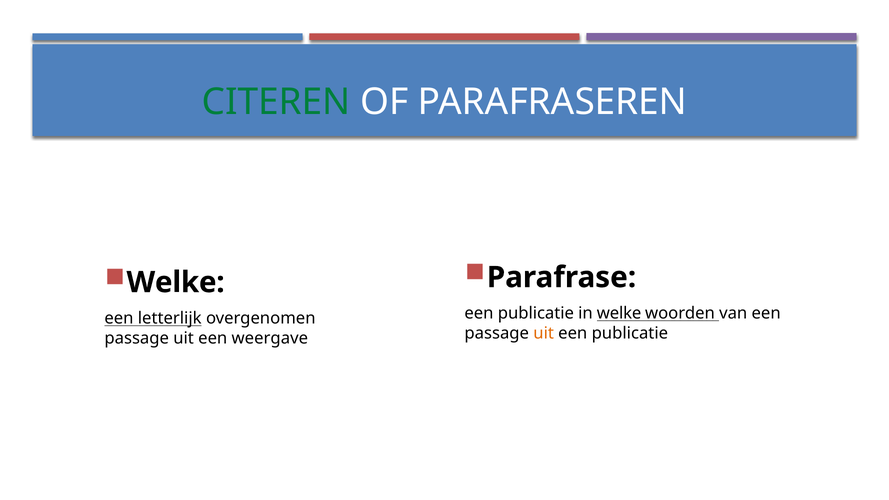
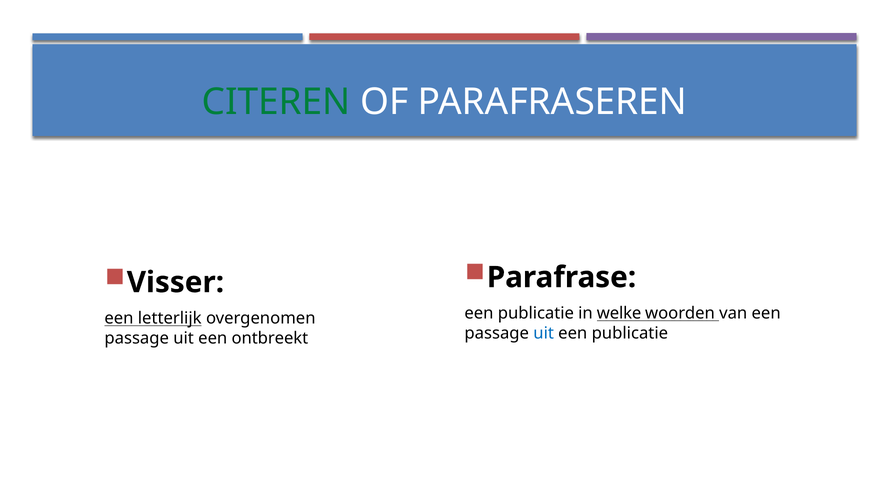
Welke: Welke -> Visser (175, 282)
uit colour: orange -> blue (544, 333)
weergave: weergave -> ontbreekt (270, 338)
